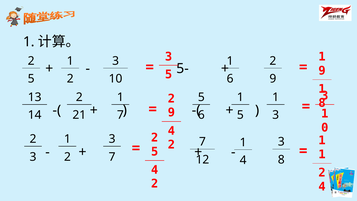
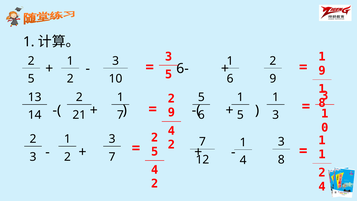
5-: 5- -> 6- (183, 69)
